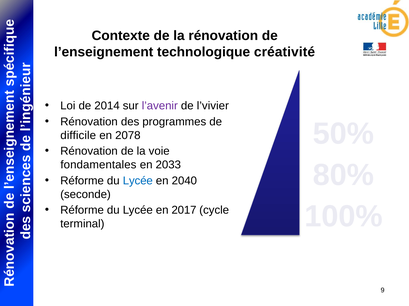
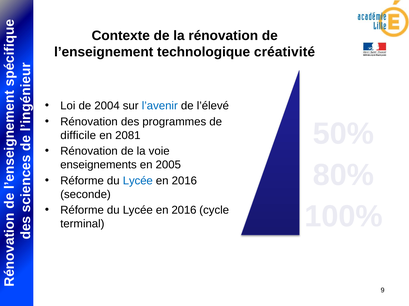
2014: 2014 -> 2004 (107, 106)
l’avenir colour: purple -> blue (160, 106)
l’vivier: l’vivier -> l’élevé (213, 106)
2078: 2078 -> 2081 (128, 136)
fondamentales: fondamentales -> enseignements (99, 165)
2033: 2033 -> 2005 (168, 165)
2040: 2040 -> 2016 (184, 181)
2017: 2017 -> 2016 (184, 211)
